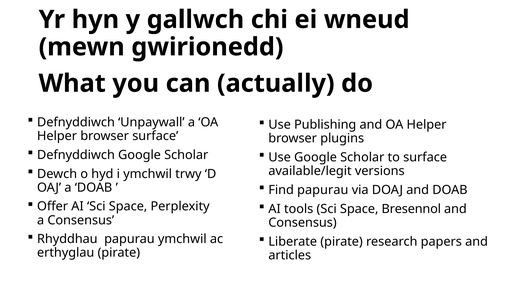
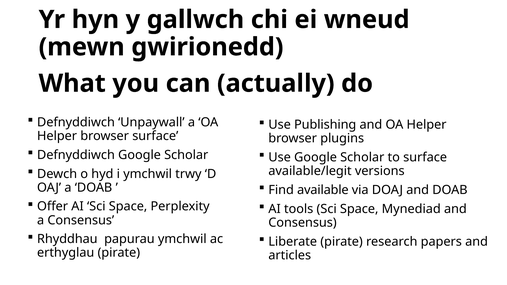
Find papurau: papurau -> available (323, 190)
Bresennol: Bresennol -> Mynediad (411, 209)
